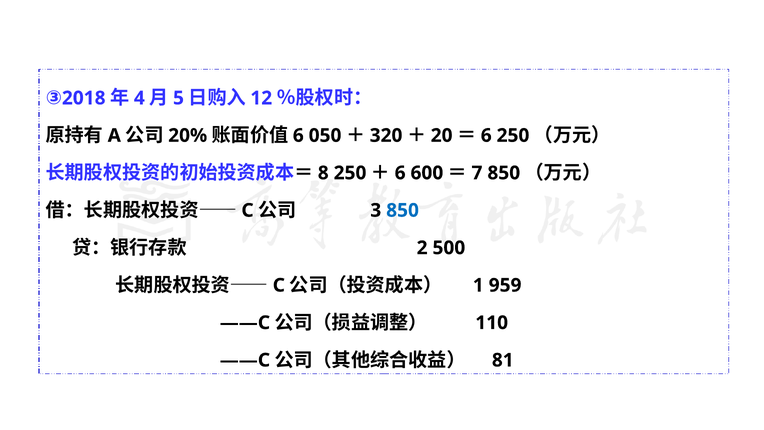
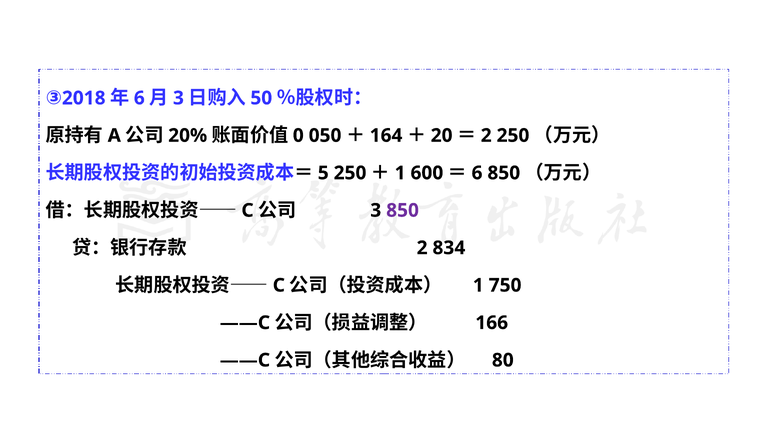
4: 4 -> 6 (139, 98)
5: 5 -> 3 (178, 98)
12: 12 -> 50 (261, 98)
6: 6 -> 0 (298, 135)
320: 320 -> 164 (386, 135)
6: 6 -> 2 (486, 135)
8: 8 -> 5 (323, 173)
6: 6 -> 1 (400, 173)
7: 7 -> 6 (477, 173)
850 colour: blue -> purple (403, 210)
500: 500 -> 834 (449, 248)
959: 959 -> 750 (505, 285)
110: 110 -> 166 (492, 323)
81: 81 -> 80 (503, 360)
